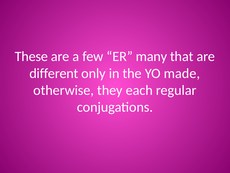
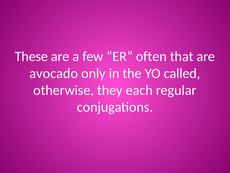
many: many -> often (151, 56)
different: different -> avocado (54, 73)
made: made -> called (182, 73)
